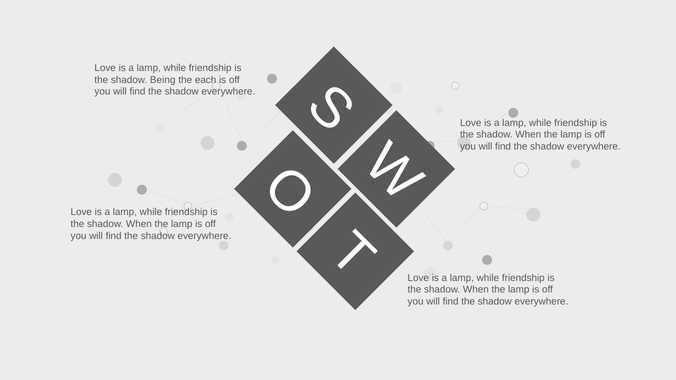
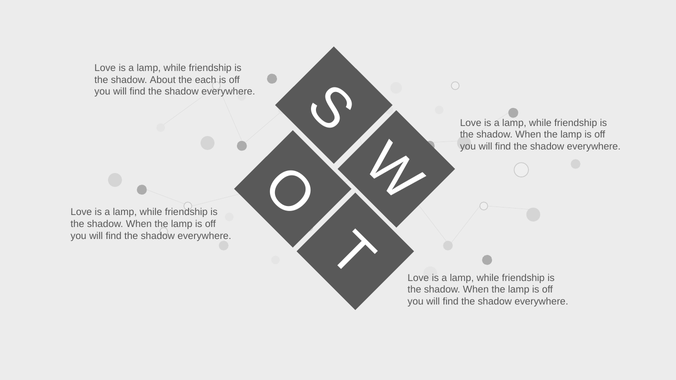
Being: Being -> About (163, 80)
